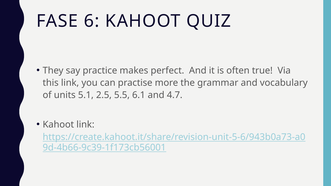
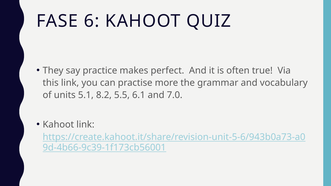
2.5: 2.5 -> 8.2 (104, 95)
4.7: 4.7 -> 7.0 (175, 95)
